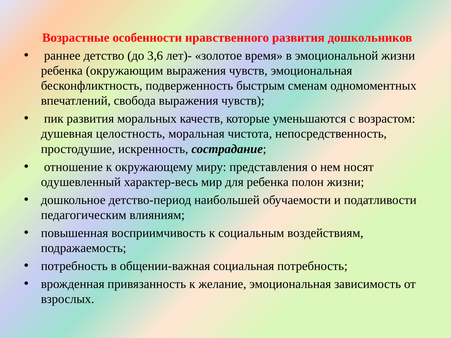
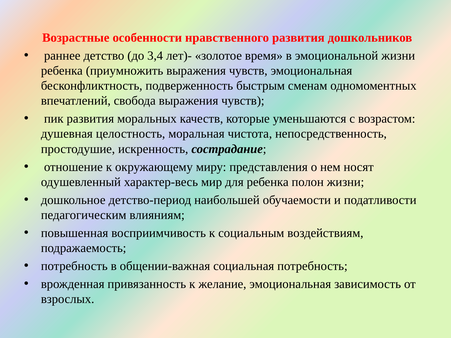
3,6: 3,6 -> 3,4 (155, 56)
окружающим: окружающим -> приумножить (125, 71)
